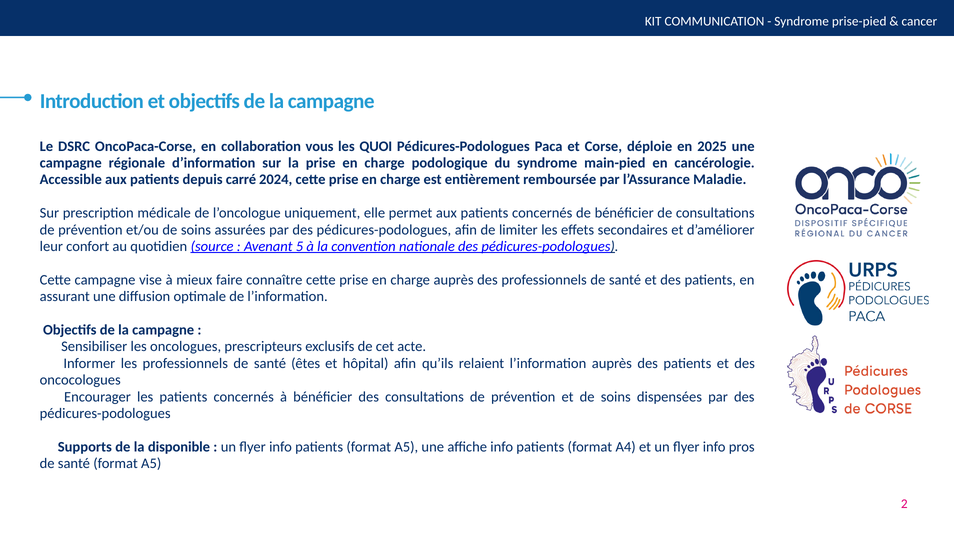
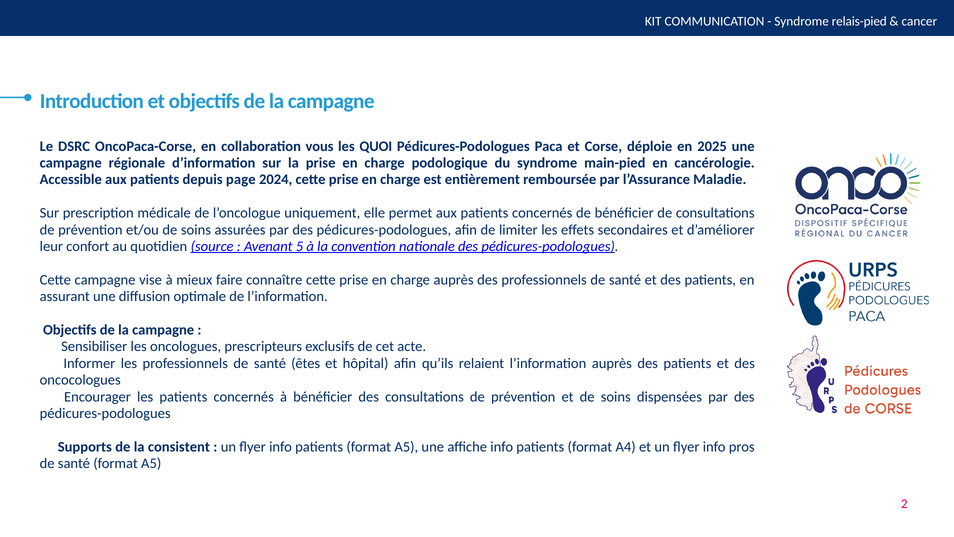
prise-pied: prise-pied -> relais-pied (859, 22)
carré: carré -> page (241, 179)
disponible: disponible -> consistent (179, 447)
